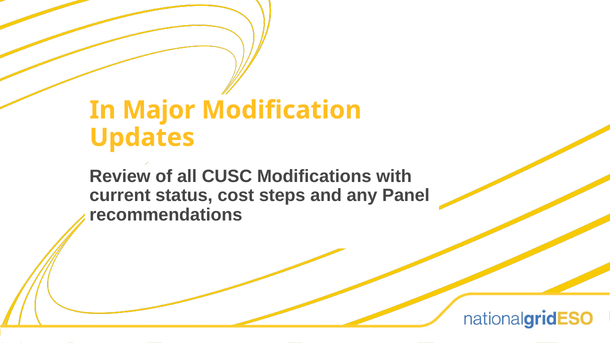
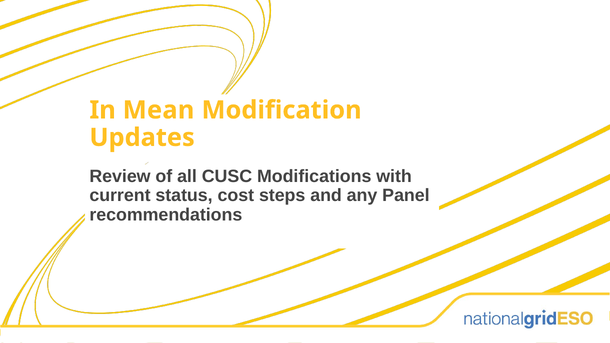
Major: Major -> Mean (159, 110)
